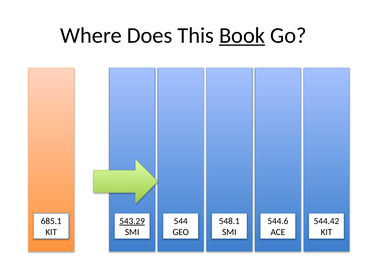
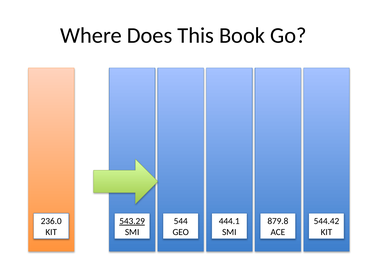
Book underline: present -> none (242, 36)
685.1: 685.1 -> 236.0 (51, 221)
548.1: 548.1 -> 444.1 (229, 221)
544.6: 544.6 -> 879.8 (278, 221)
